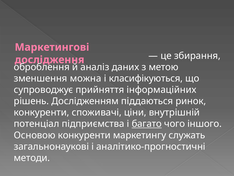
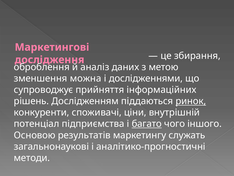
класифікуються: класифікуються -> дослідженнями (146, 78)
ринок underline: none -> present (191, 101)
Основою конкуренти: конкуренти -> результатів (84, 135)
